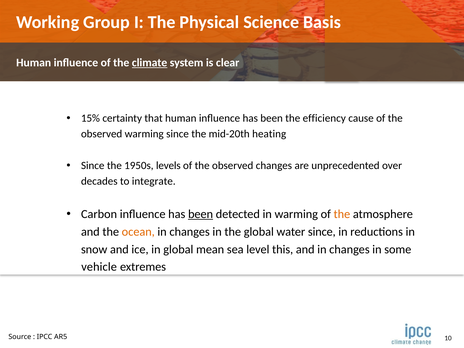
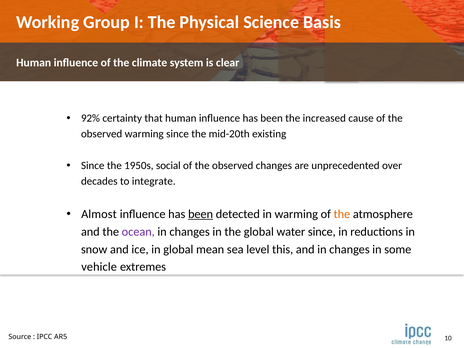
climate underline: present -> none (150, 63)
15%: 15% -> 92% (90, 118)
efficiency: efficiency -> increased (324, 118)
heating: heating -> existing (269, 134)
levels: levels -> social (168, 166)
Carbon: Carbon -> Almost (99, 214)
ocean colour: orange -> purple (138, 232)
